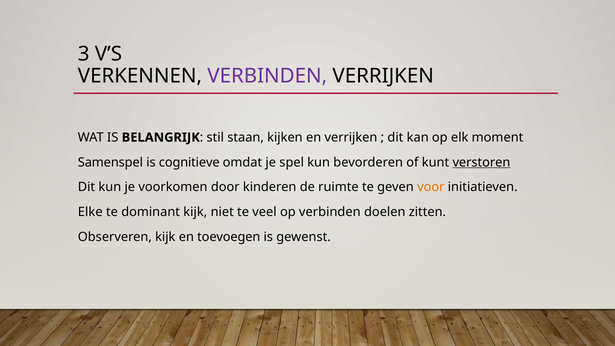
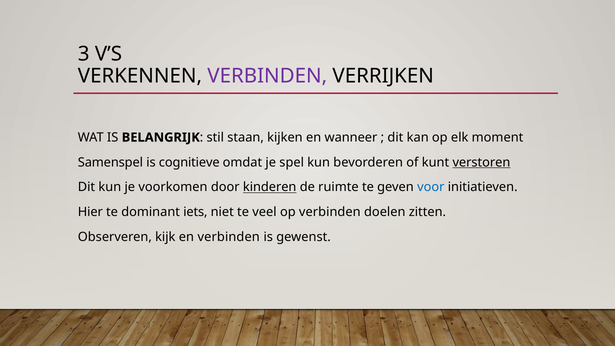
en verrijken: verrijken -> wanneer (351, 137)
kinderen underline: none -> present (270, 187)
voor colour: orange -> blue (431, 187)
Elke: Elke -> Hier (90, 212)
dominant kijk: kijk -> iets (195, 212)
en toevoegen: toevoegen -> verbinden (229, 237)
